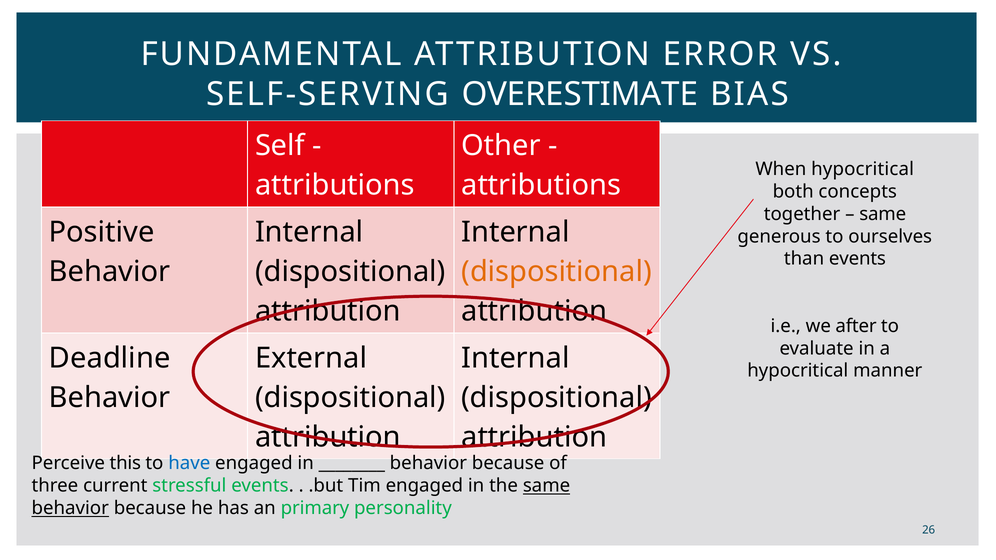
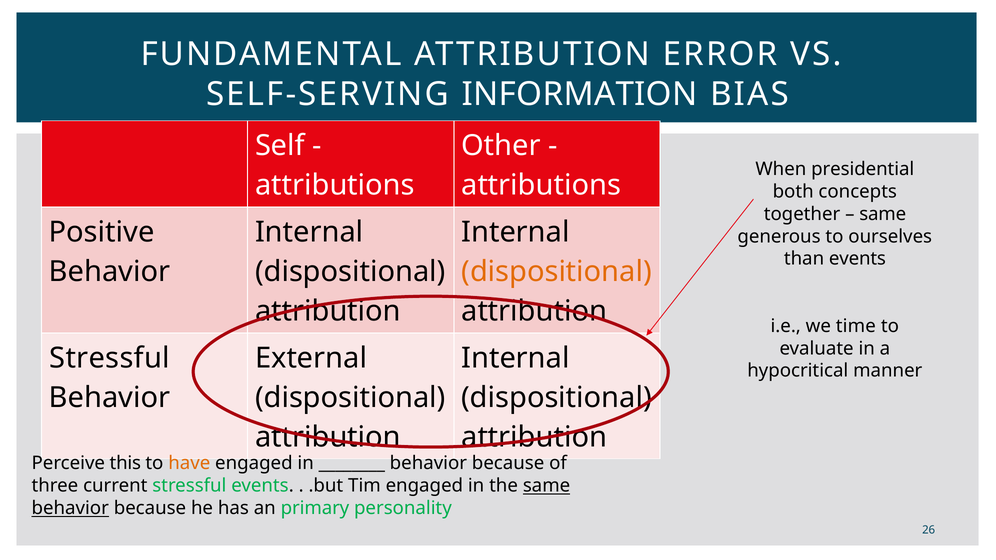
OVERESTIMATE: OVERESTIMATE -> INFORMATION (580, 94)
When hypocritical: hypocritical -> presidential (863, 169)
after: after -> time (856, 326)
Deadline: Deadline -> Stressful (110, 358)
have colour: blue -> orange (189, 463)
